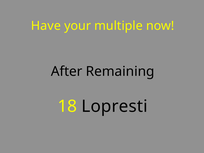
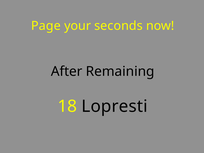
Have: Have -> Page (46, 26)
multiple: multiple -> seconds (118, 26)
